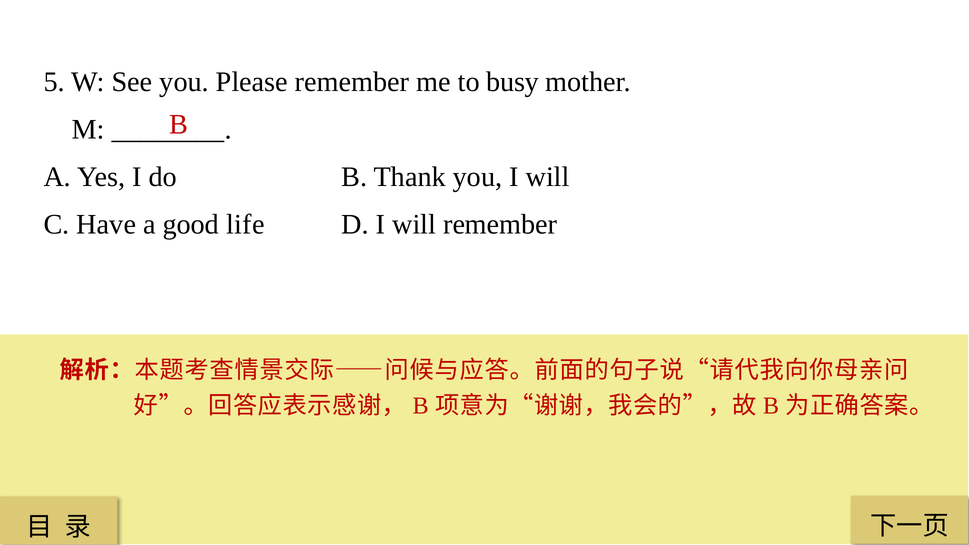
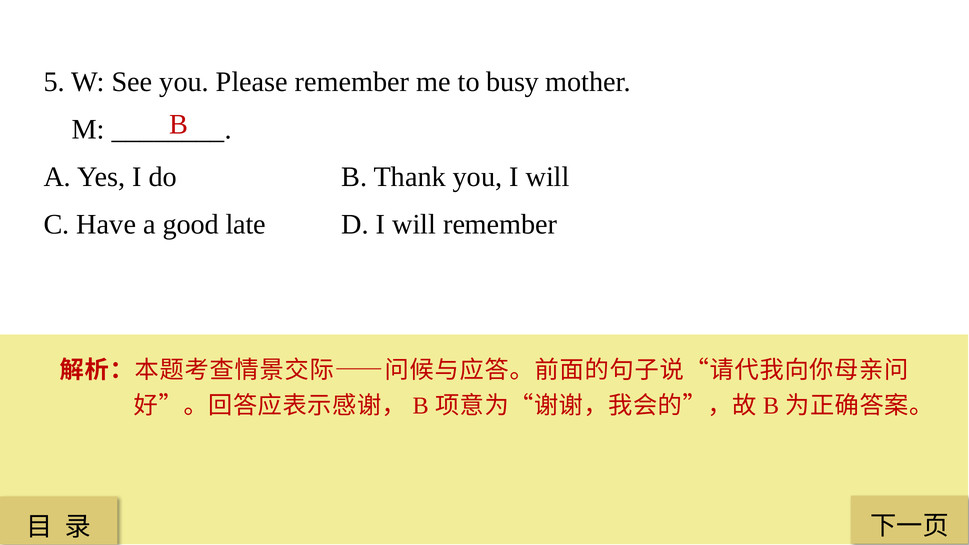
life: life -> late (246, 224)
